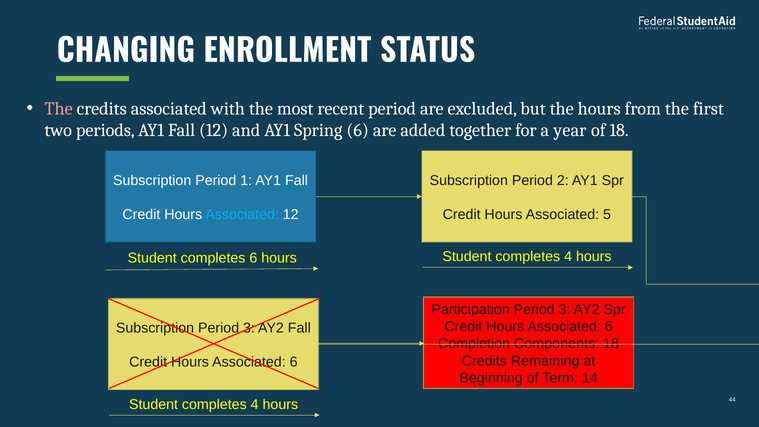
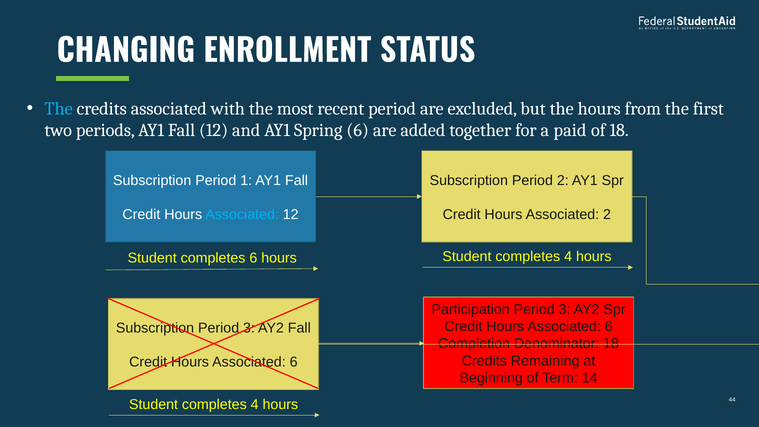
The colour: pink -> light blue (59, 109)
year: year -> paid (570, 130)
Associated 5: 5 -> 2 (607, 215)
Components: Components -> Denominator (557, 344)
